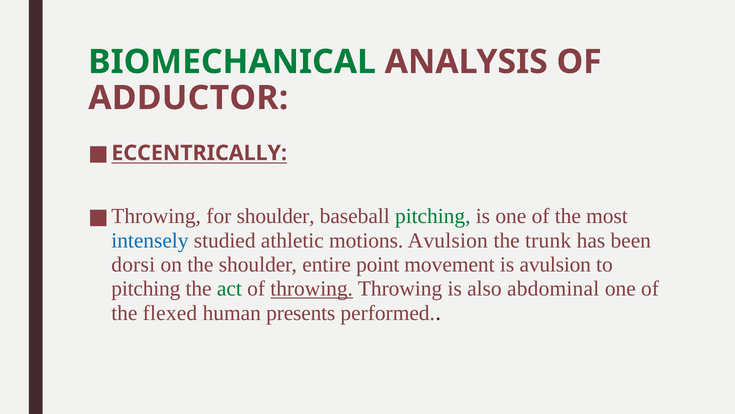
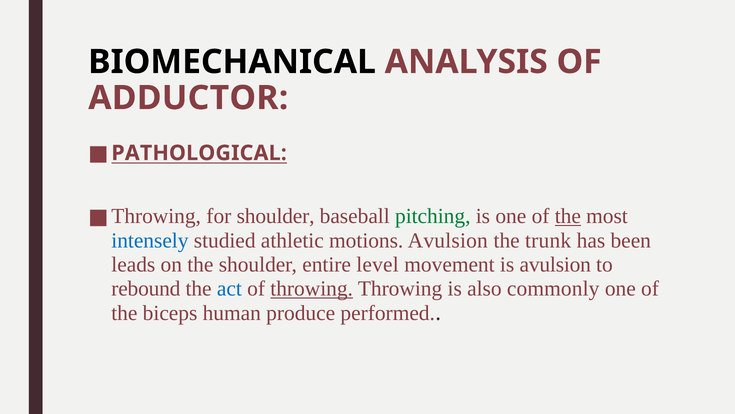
BIOMECHANICAL colour: green -> black (232, 62)
ECCENTRICALLY: ECCENTRICALLY -> PATHOLOGICAL (199, 153)
the underline: none -> present (568, 216)
dorsi: dorsi -> leads (133, 264)
point: point -> level (378, 264)
pitching: pitching -> rebound (146, 288)
act colour: green -> blue (229, 288)
abdominal: abdominal -> commonly (553, 288)
flexed: flexed -> biceps (170, 313)
presents: presents -> produce (301, 313)
